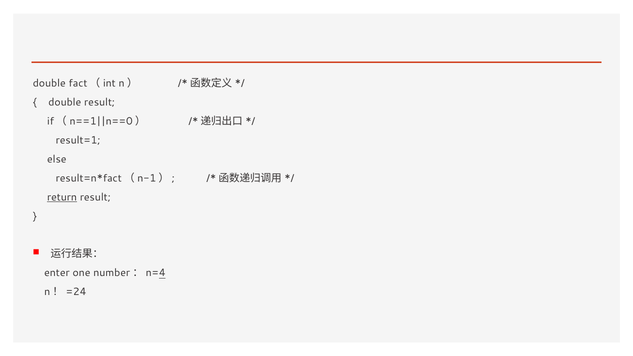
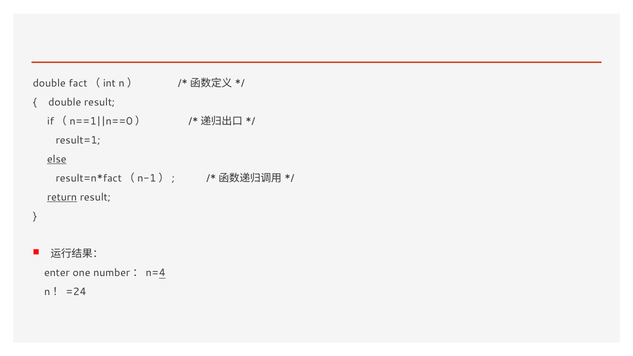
else underline: none -> present (57, 159)
